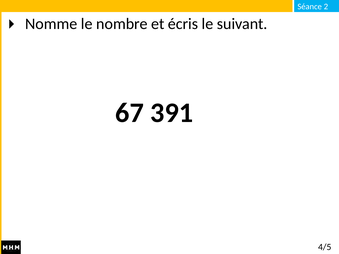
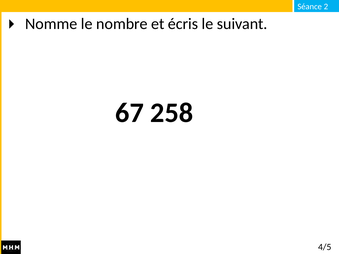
391: 391 -> 258 (172, 113)
